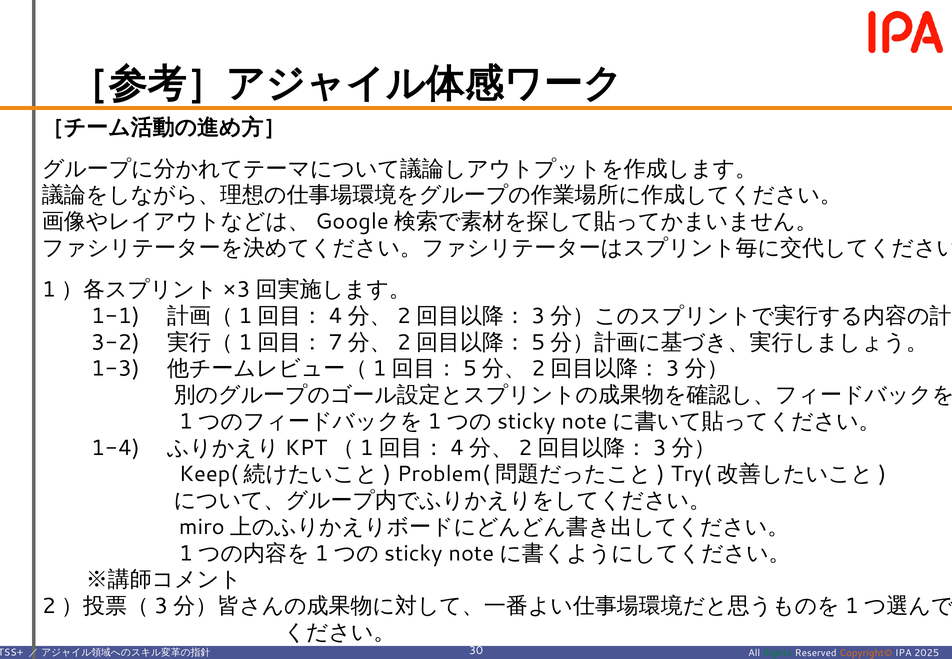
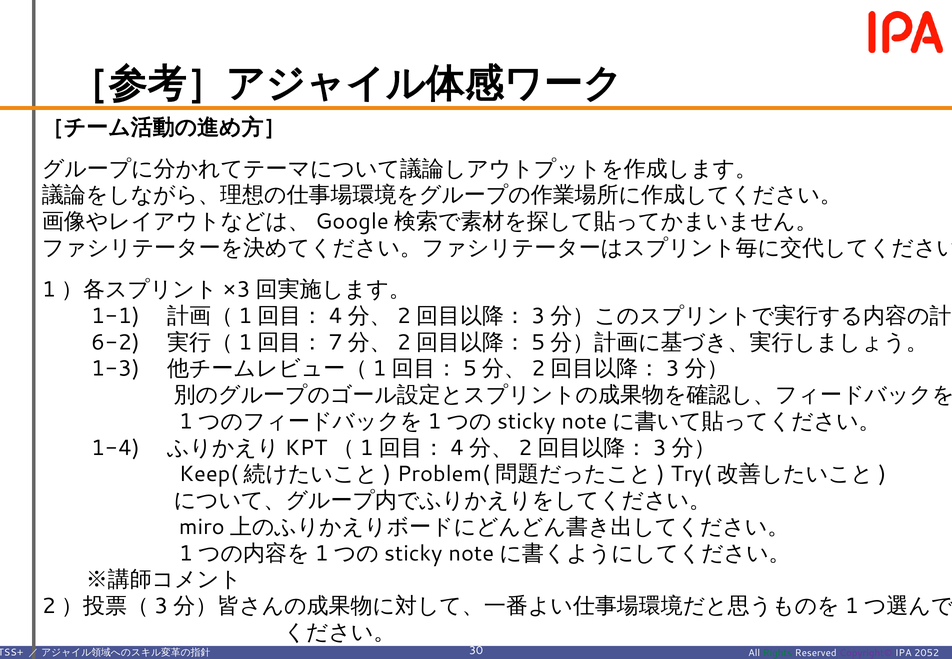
3-2: 3-2 -> 6-2 (115, 342)
Copyright© colour: orange -> purple (866, 653)
2025: 2025 -> 2052 (927, 653)
